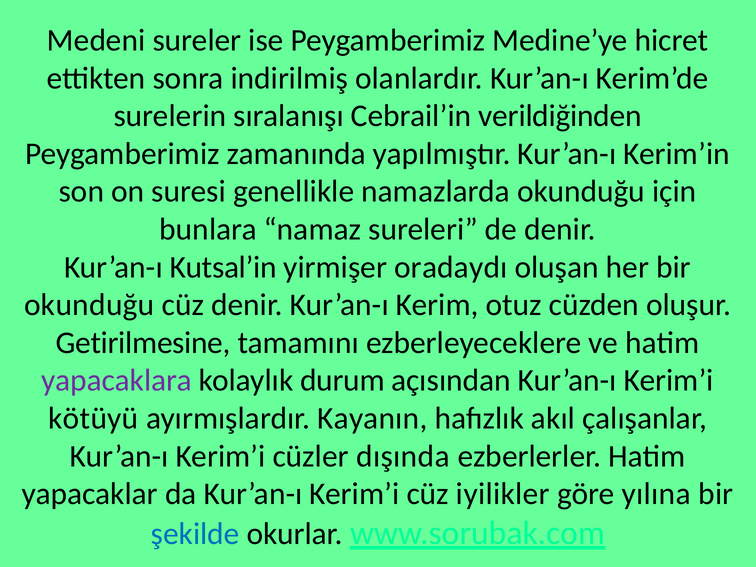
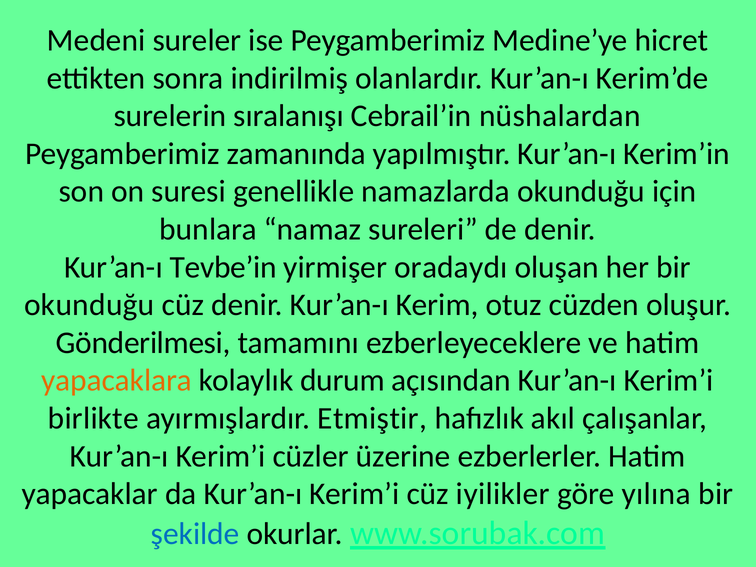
verildiğinden: verildiğinden -> nüshalardan (560, 116)
Kutsal’in: Kutsal’in -> Tevbe’in (223, 267)
Getirilmesine: Getirilmesine -> Gönderilmesi (143, 343)
yapacaklara colour: purple -> orange (117, 381)
kötüyü: kötüyü -> birlikte (93, 418)
Kayanın: Kayanın -> Etmiştir (372, 418)
dışında: dışında -> üzerine (403, 456)
